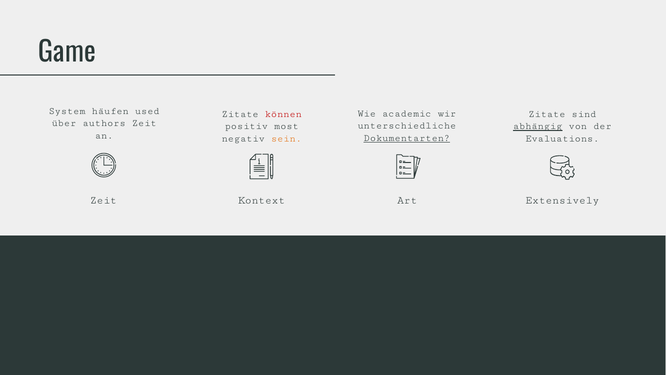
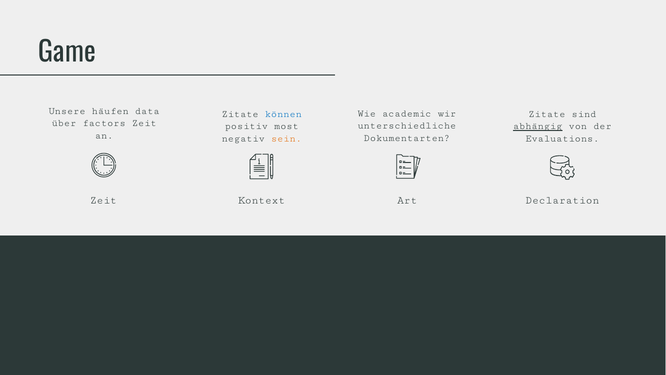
System: System -> Unsere (67, 111)
used: used -> data (147, 111)
können colour: red -> blue (283, 114)
authors: authors -> factors (104, 123)
Dokumentarten underline: present -> none (407, 138)
Extensively: Extensively -> Declaration (562, 200)
